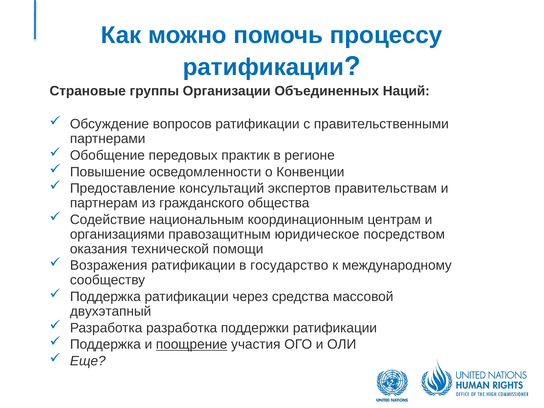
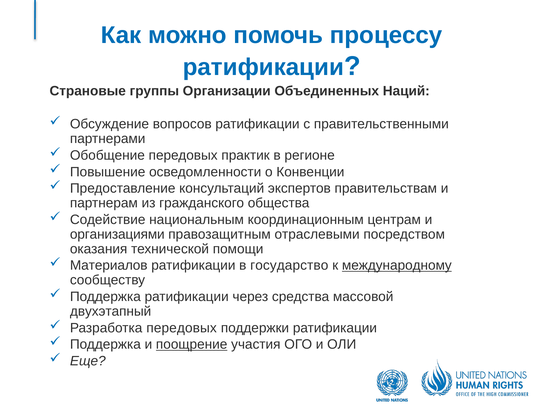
юридическое: юридическое -> отраслевыми (317, 234)
Возражения: Возражения -> Материалов (109, 265)
международному underline: none -> present (397, 265)
Разработка разработка: разработка -> передовых (182, 328)
